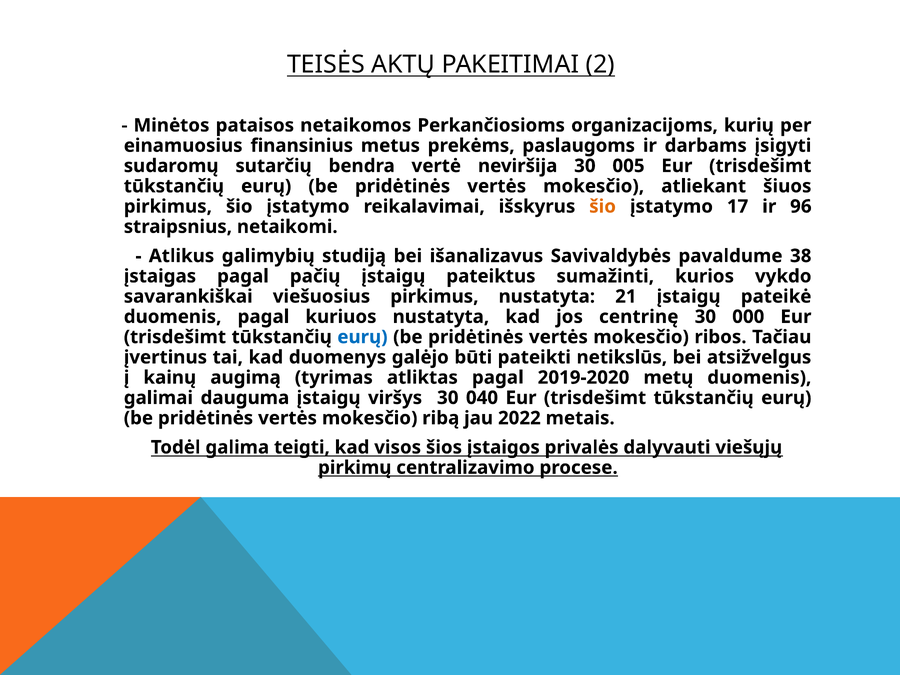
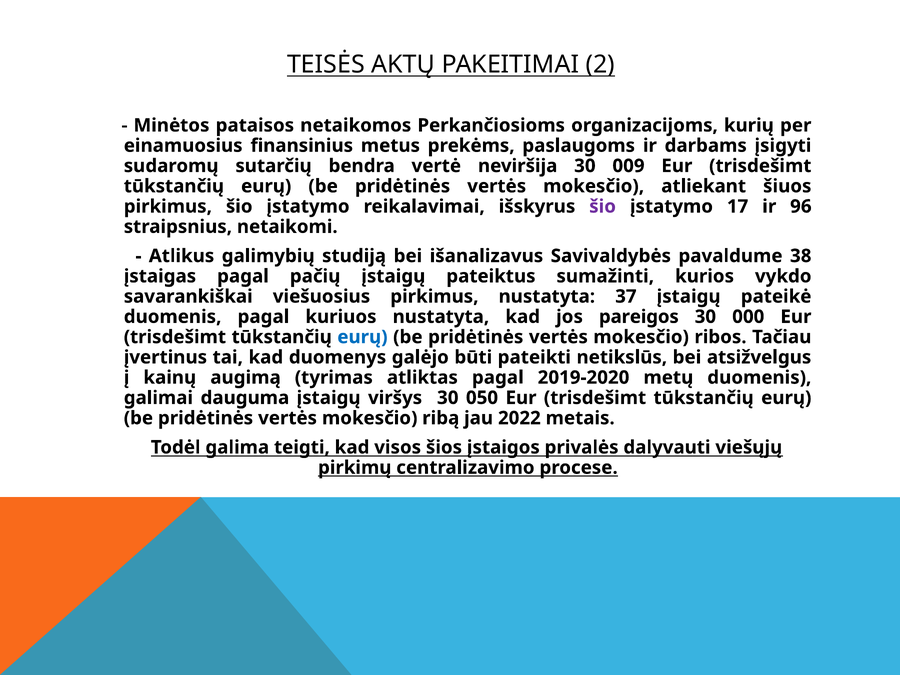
005: 005 -> 009 (628, 166)
šio colour: orange -> purple (603, 206)
21: 21 -> 37 (626, 296)
centrinę: centrinę -> pareigos (639, 317)
040: 040 -> 050 (482, 398)
